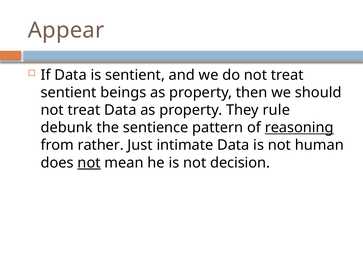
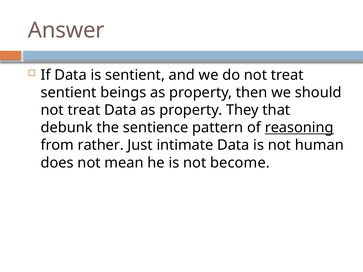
Appear: Appear -> Answer (66, 30)
rule: rule -> that (276, 110)
not underline: present -> none (89, 163)
decision: decision -> become (240, 163)
